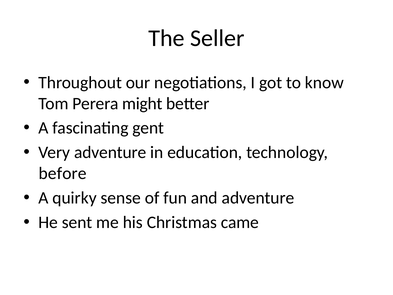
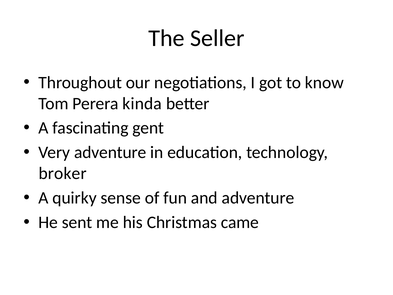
might: might -> kinda (142, 103)
before: before -> broker (63, 173)
